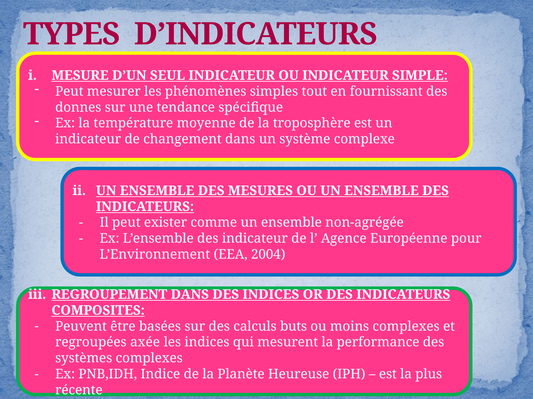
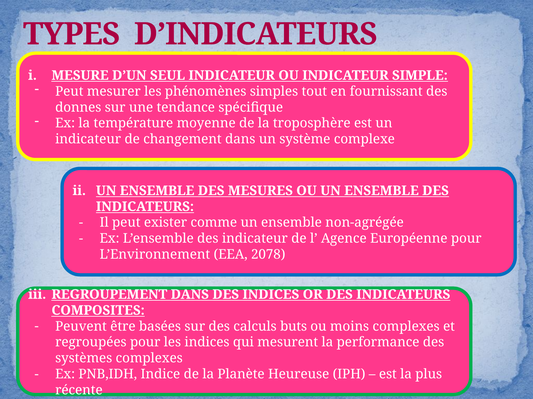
2004: 2004 -> 2078 (268, 255)
regroupées axée: axée -> pour (145, 343)
